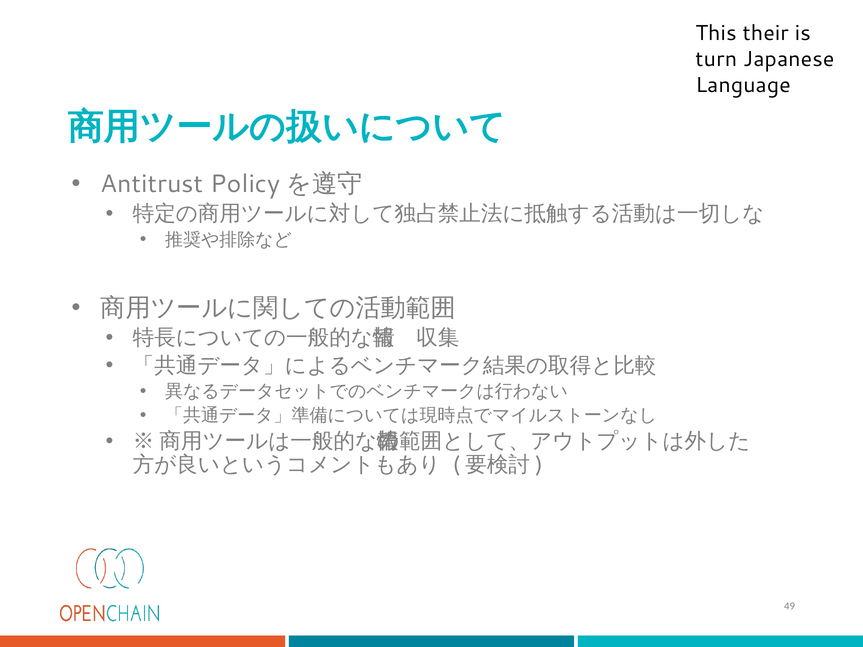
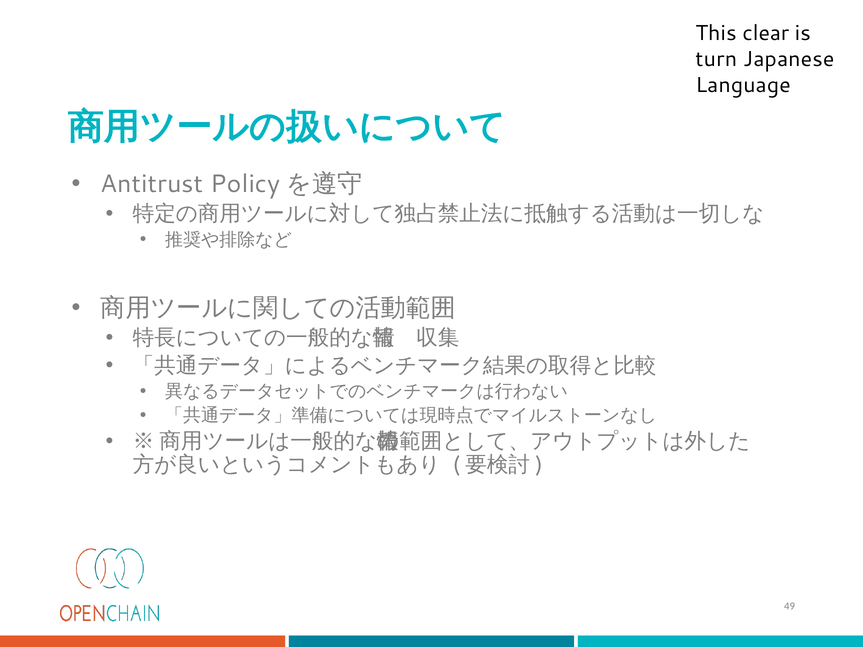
their: their -> clear (766, 33)
